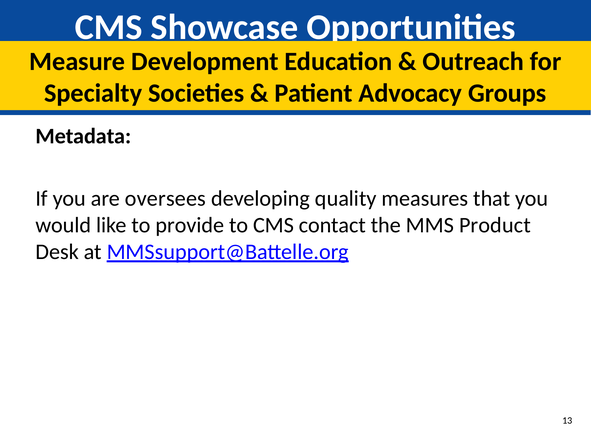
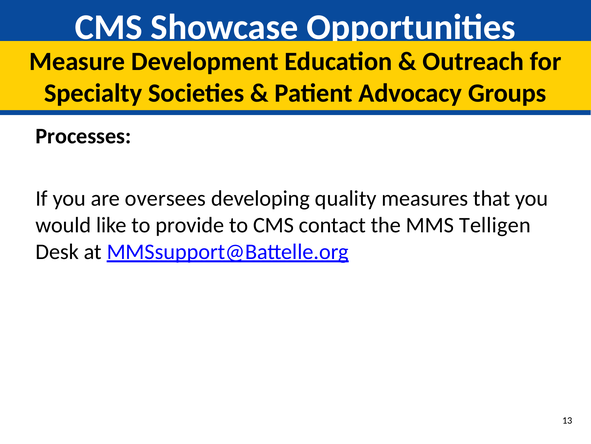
Metadata: Metadata -> Processes (83, 136)
Product: Product -> Telligen (495, 225)
